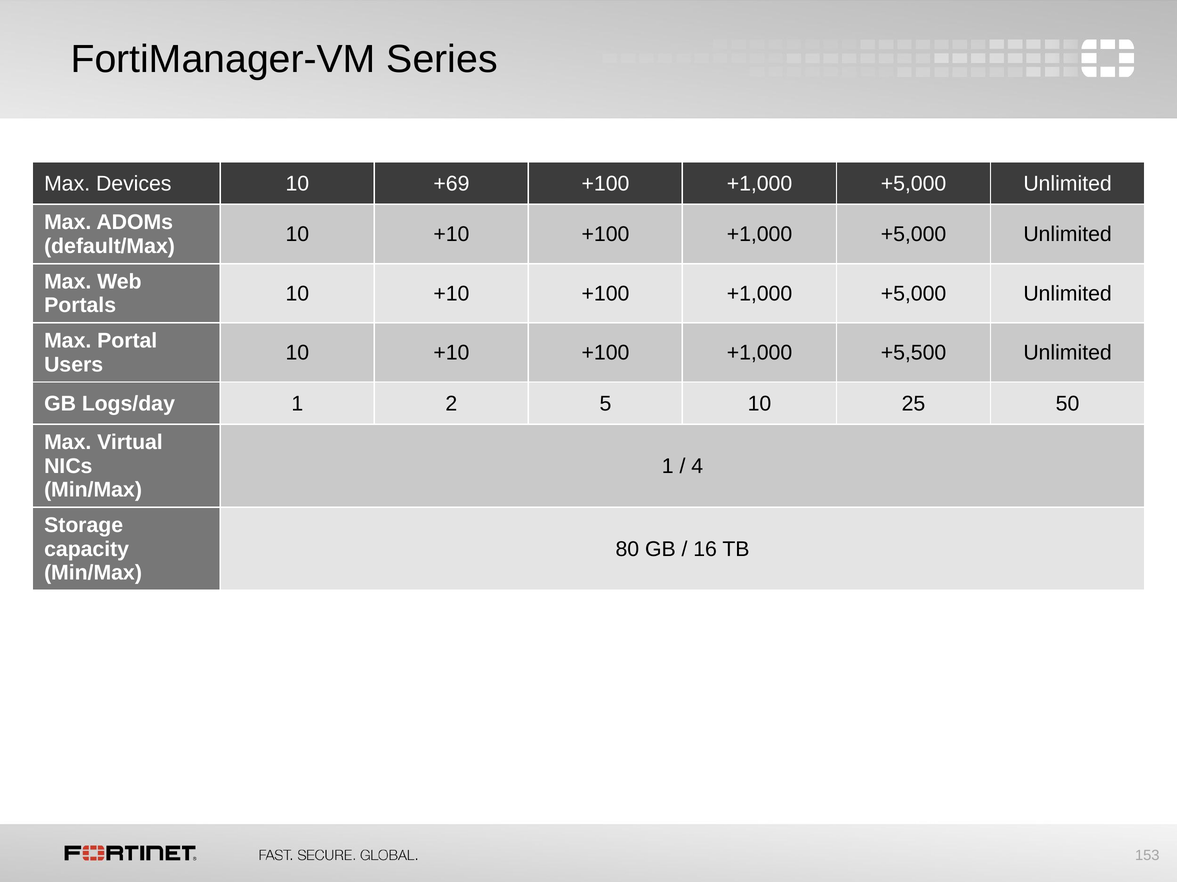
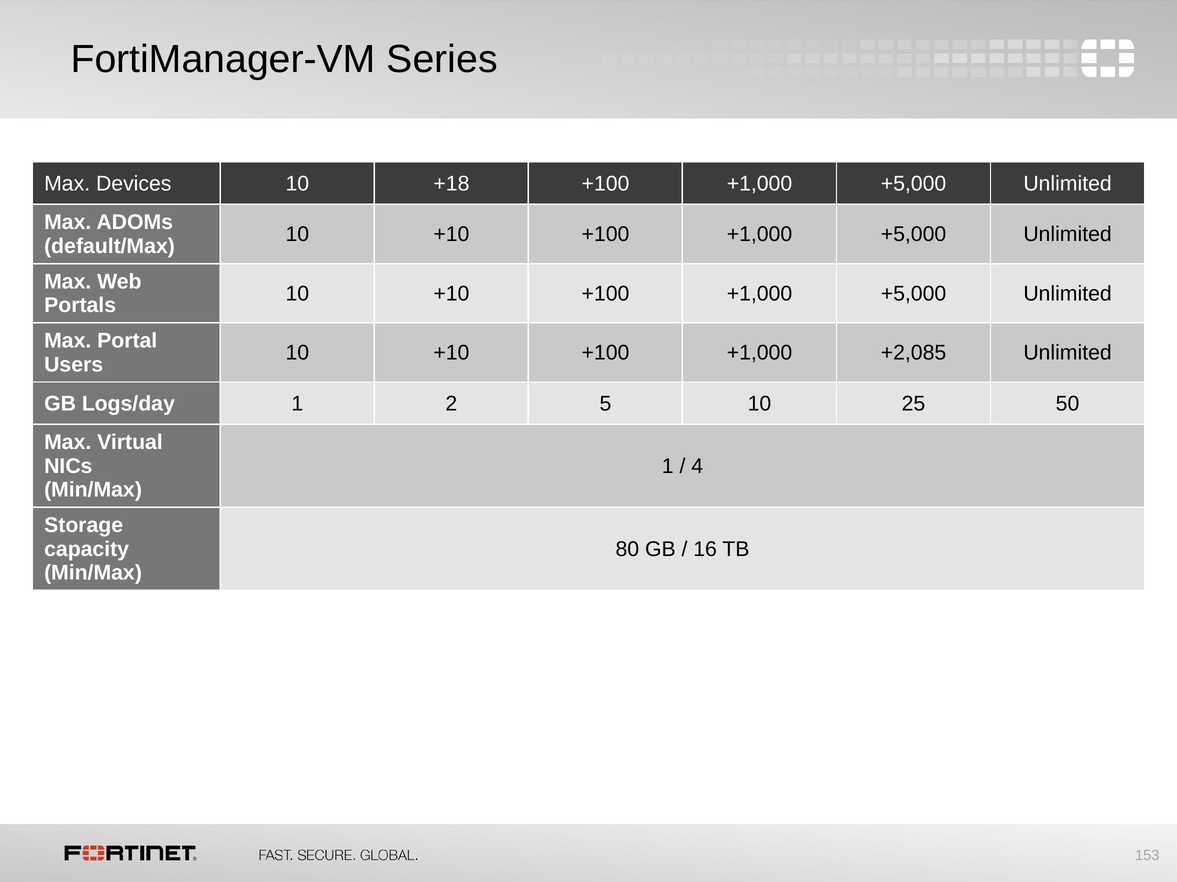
+69: +69 -> +18 (451, 184)
+5,500: +5,500 -> +2,085 (914, 353)
